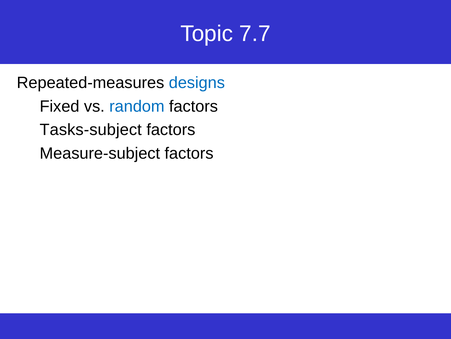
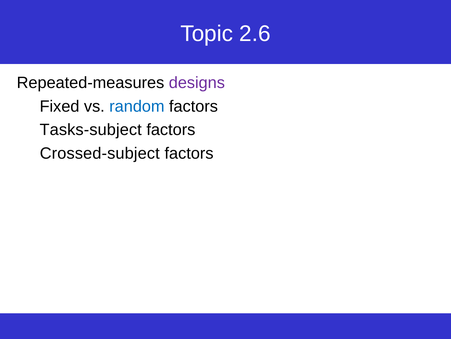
7.7: 7.7 -> 2.6 (255, 34)
designs colour: blue -> purple (197, 83)
Measure-subject: Measure-subject -> Crossed-subject (100, 153)
